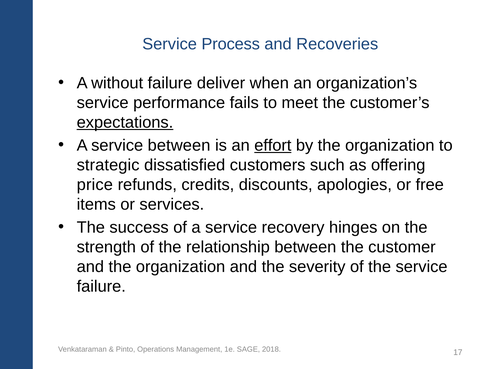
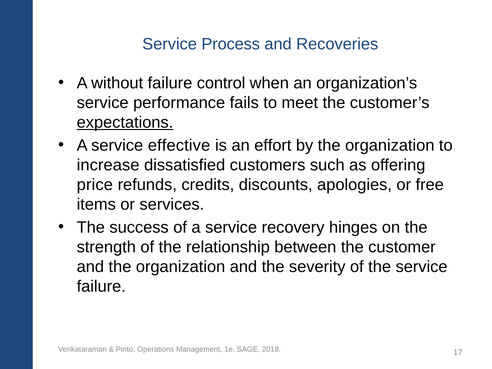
deliver: deliver -> control (221, 83)
service between: between -> effective (179, 145)
effort underline: present -> none (273, 145)
strategic: strategic -> increase (108, 165)
